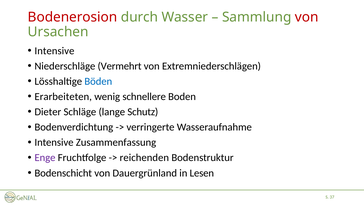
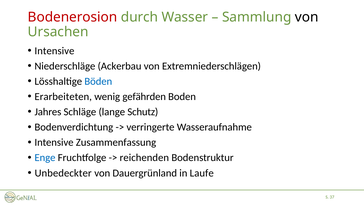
von colour: red -> black (307, 17)
Vermehrt: Vermehrt -> Ackerbau (120, 66)
schnellere: schnellere -> gefährden (144, 96)
Dieter: Dieter -> Jahres (48, 112)
Enge colour: purple -> blue (45, 158)
Bodenschicht: Bodenschicht -> Unbedeckter (63, 173)
Lesen: Lesen -> Laufe (202, 173)
